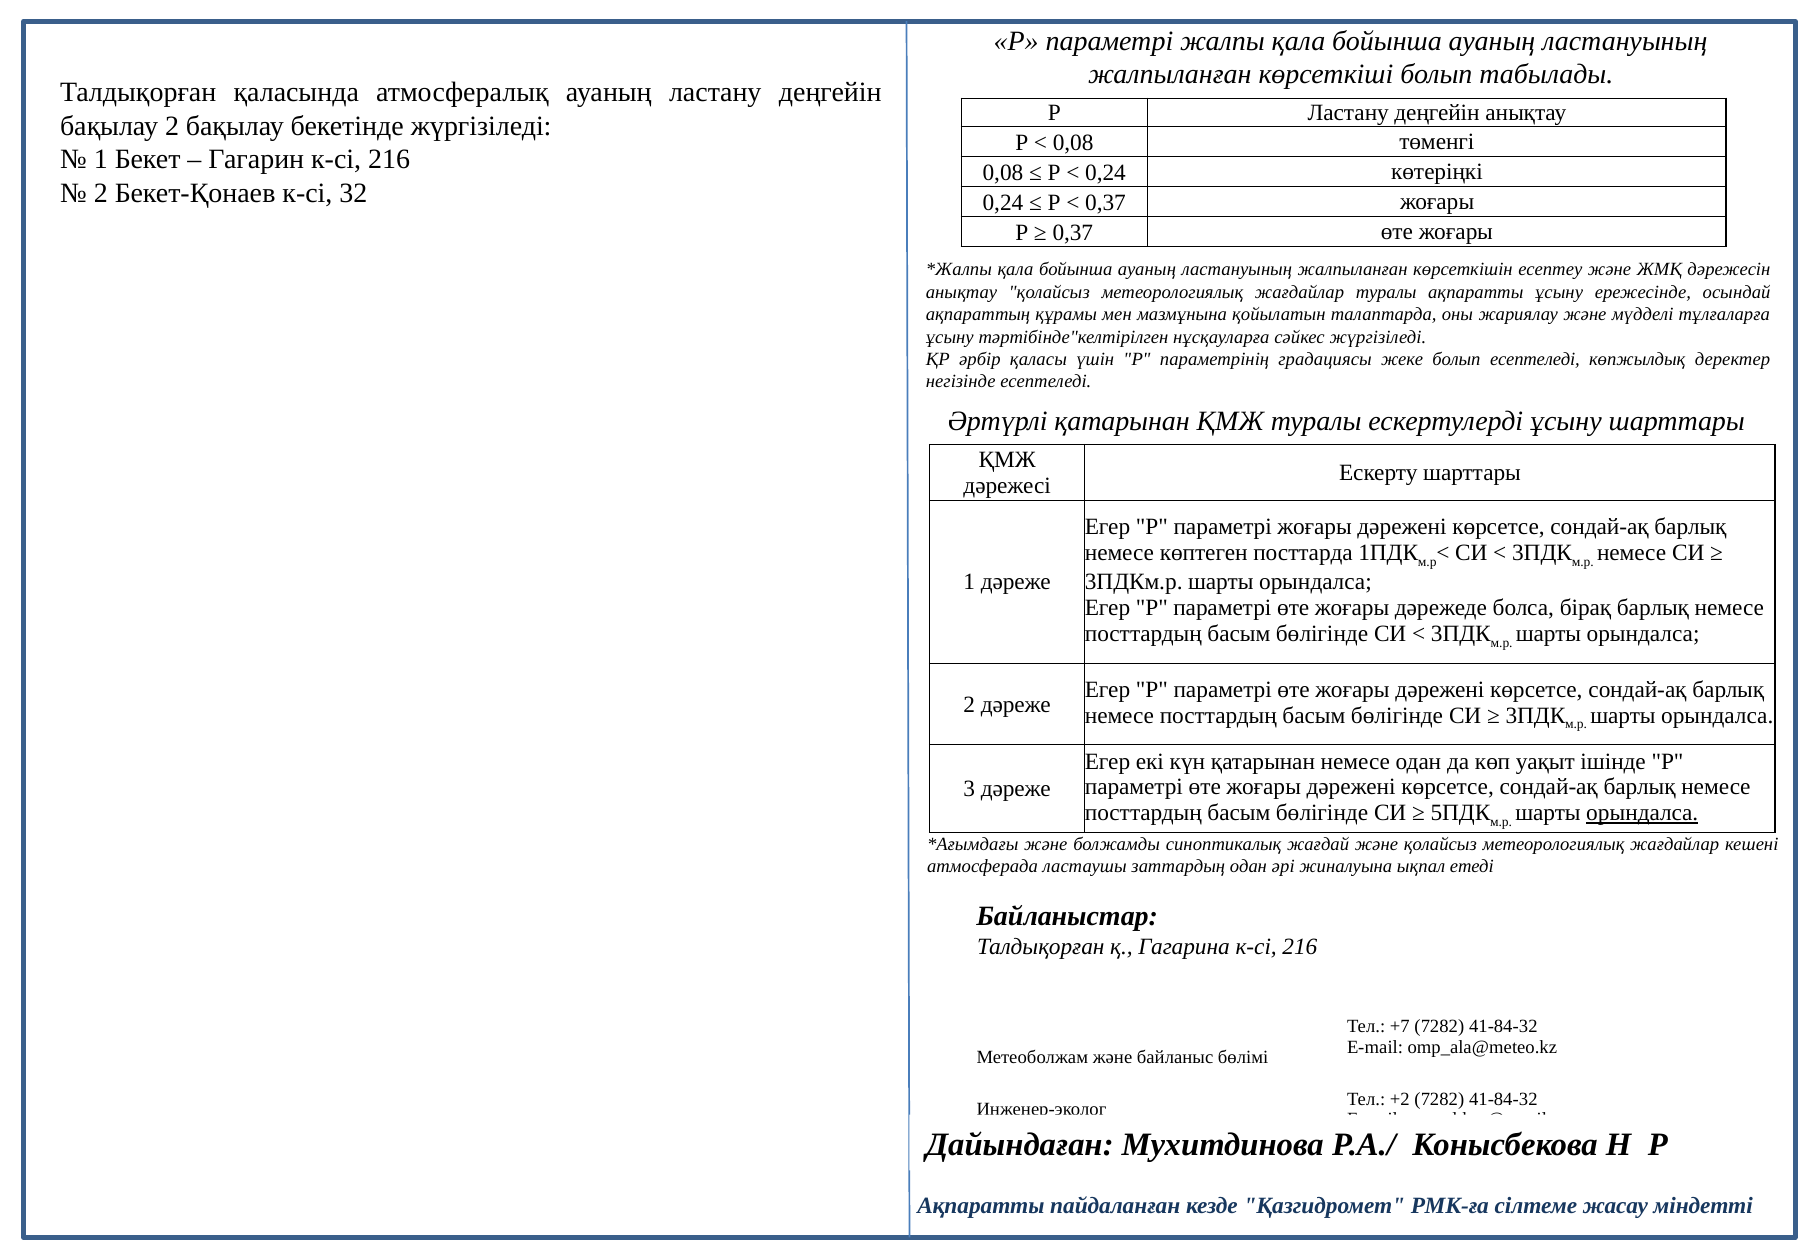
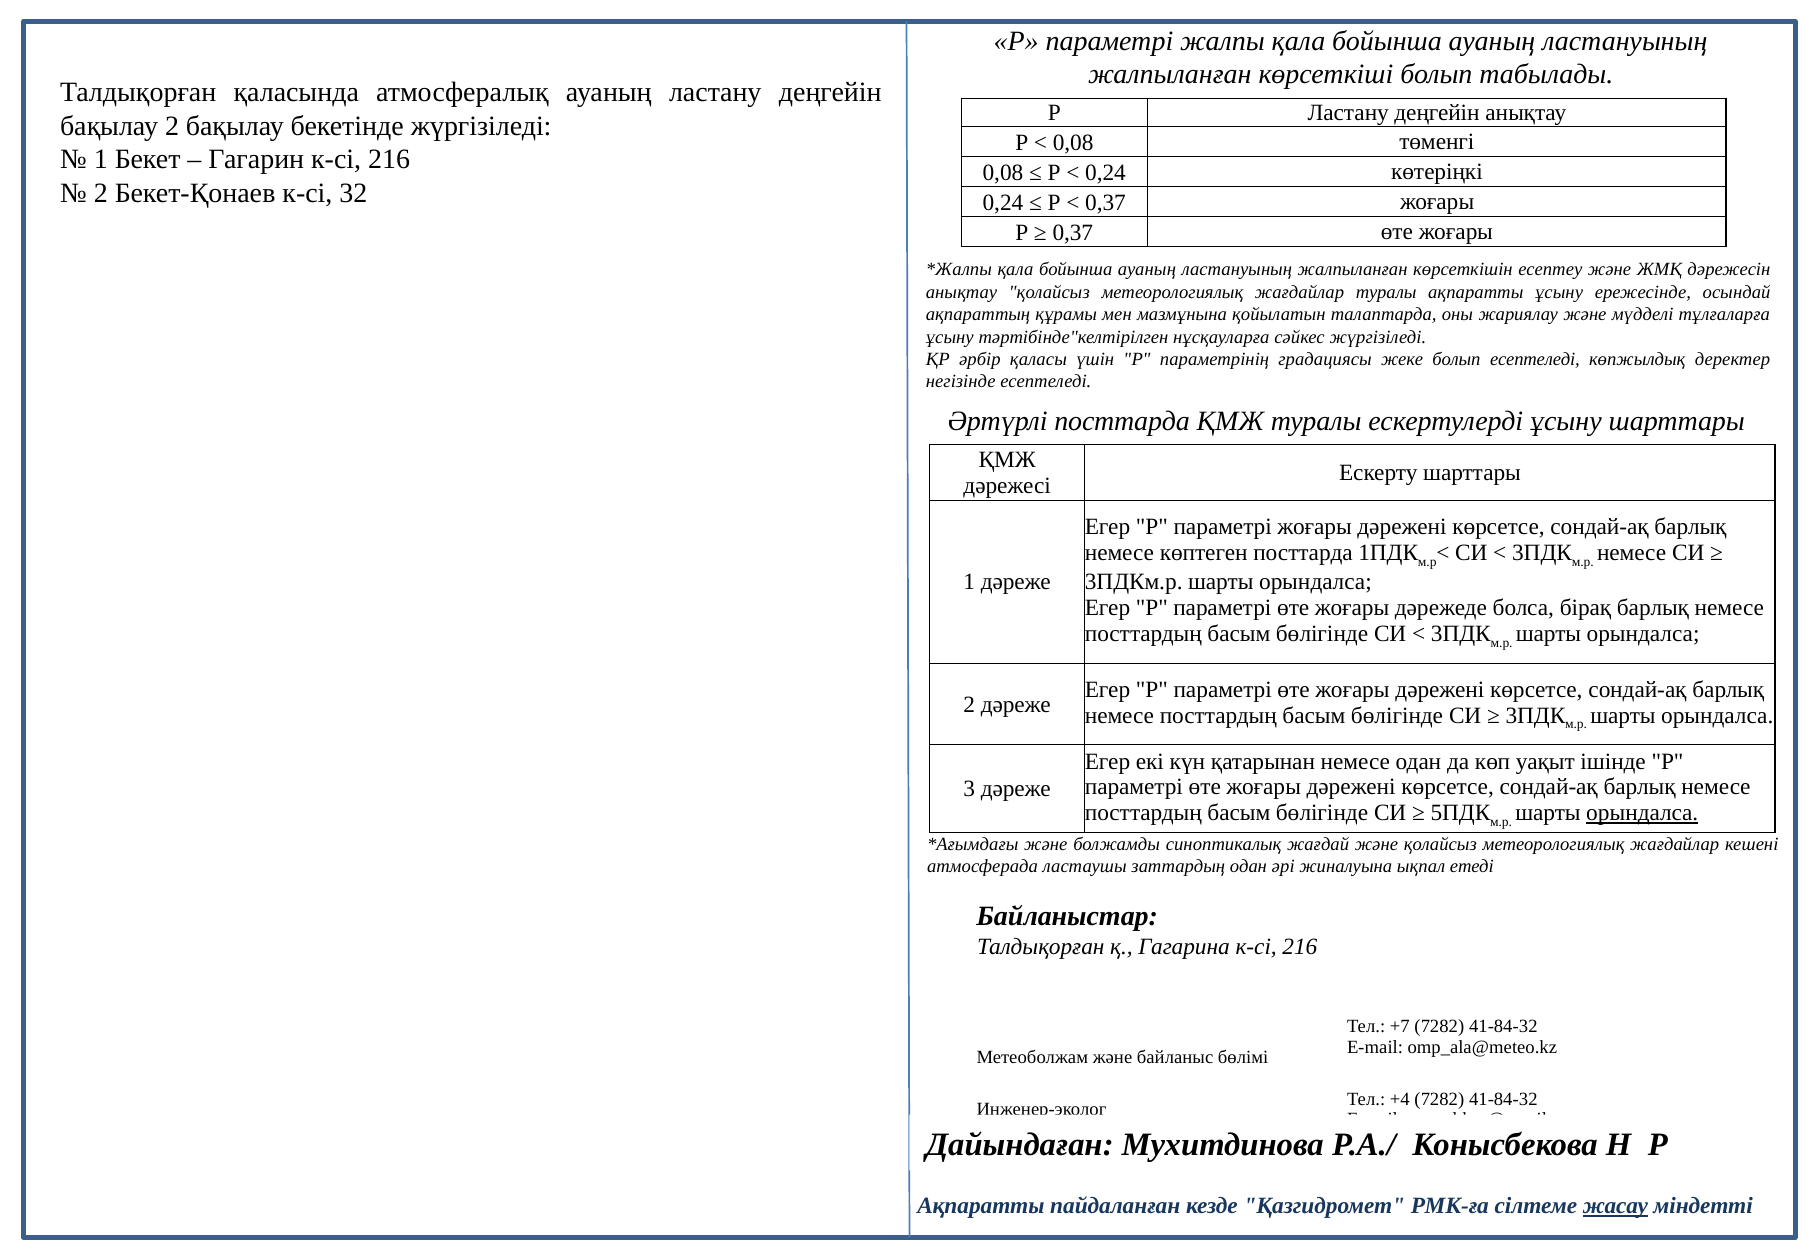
Әртүрлі қатарынан: қатарынан -> посттарда (1122, 421)
+2: +2 -> +4 (1400, 1099)
жасау underline: none -> present (1615, 1206)
